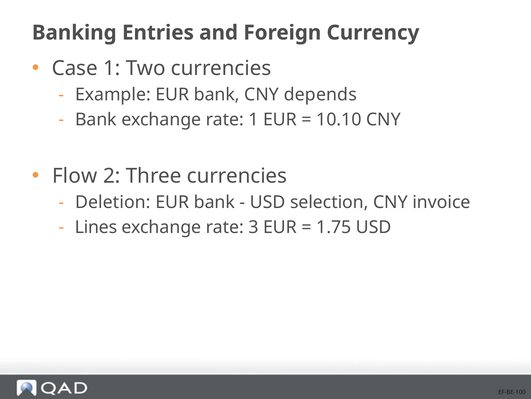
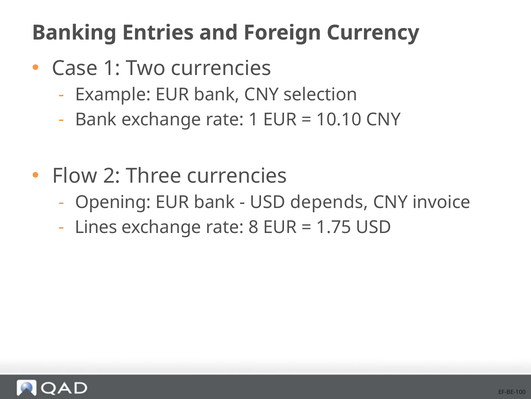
depends: depends -> selection (320, 95)
Deletion: Deletion -> Opening (113, 202)
selection: selection -> depends (329, 202)
3: 3 -> 8 (253, 227)
